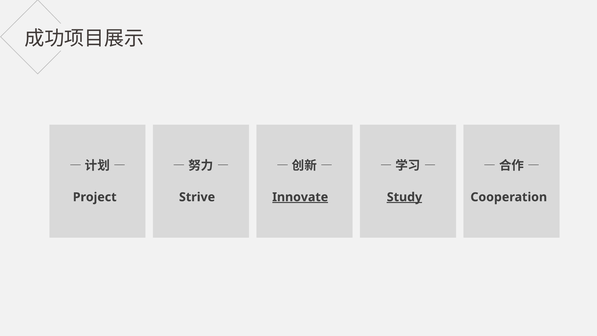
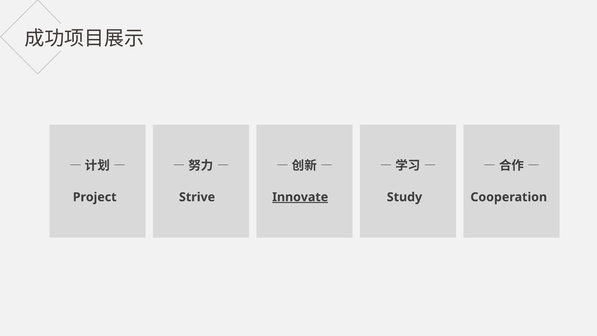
Study underline: present -> none (404, 197)
